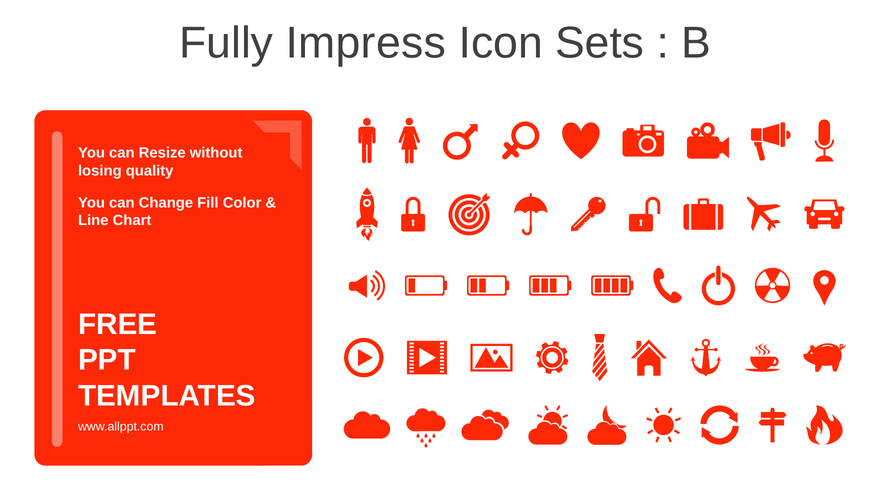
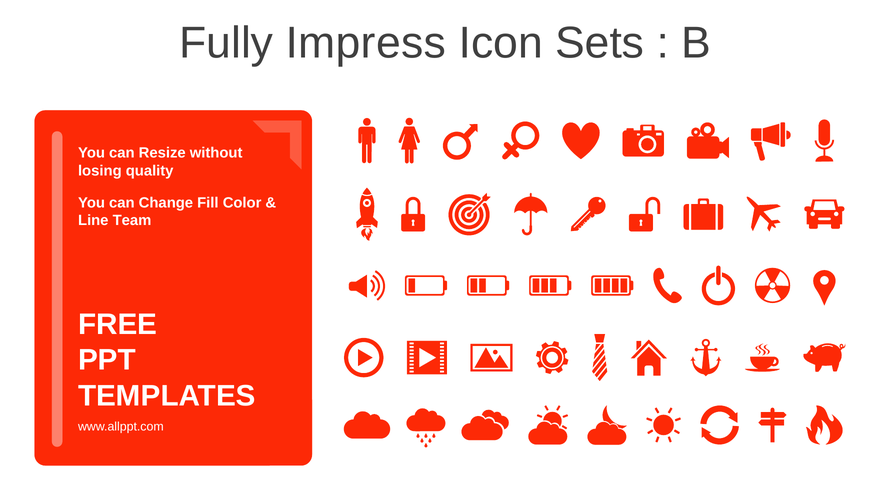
Chart: Chart -> Team (132, 221)
